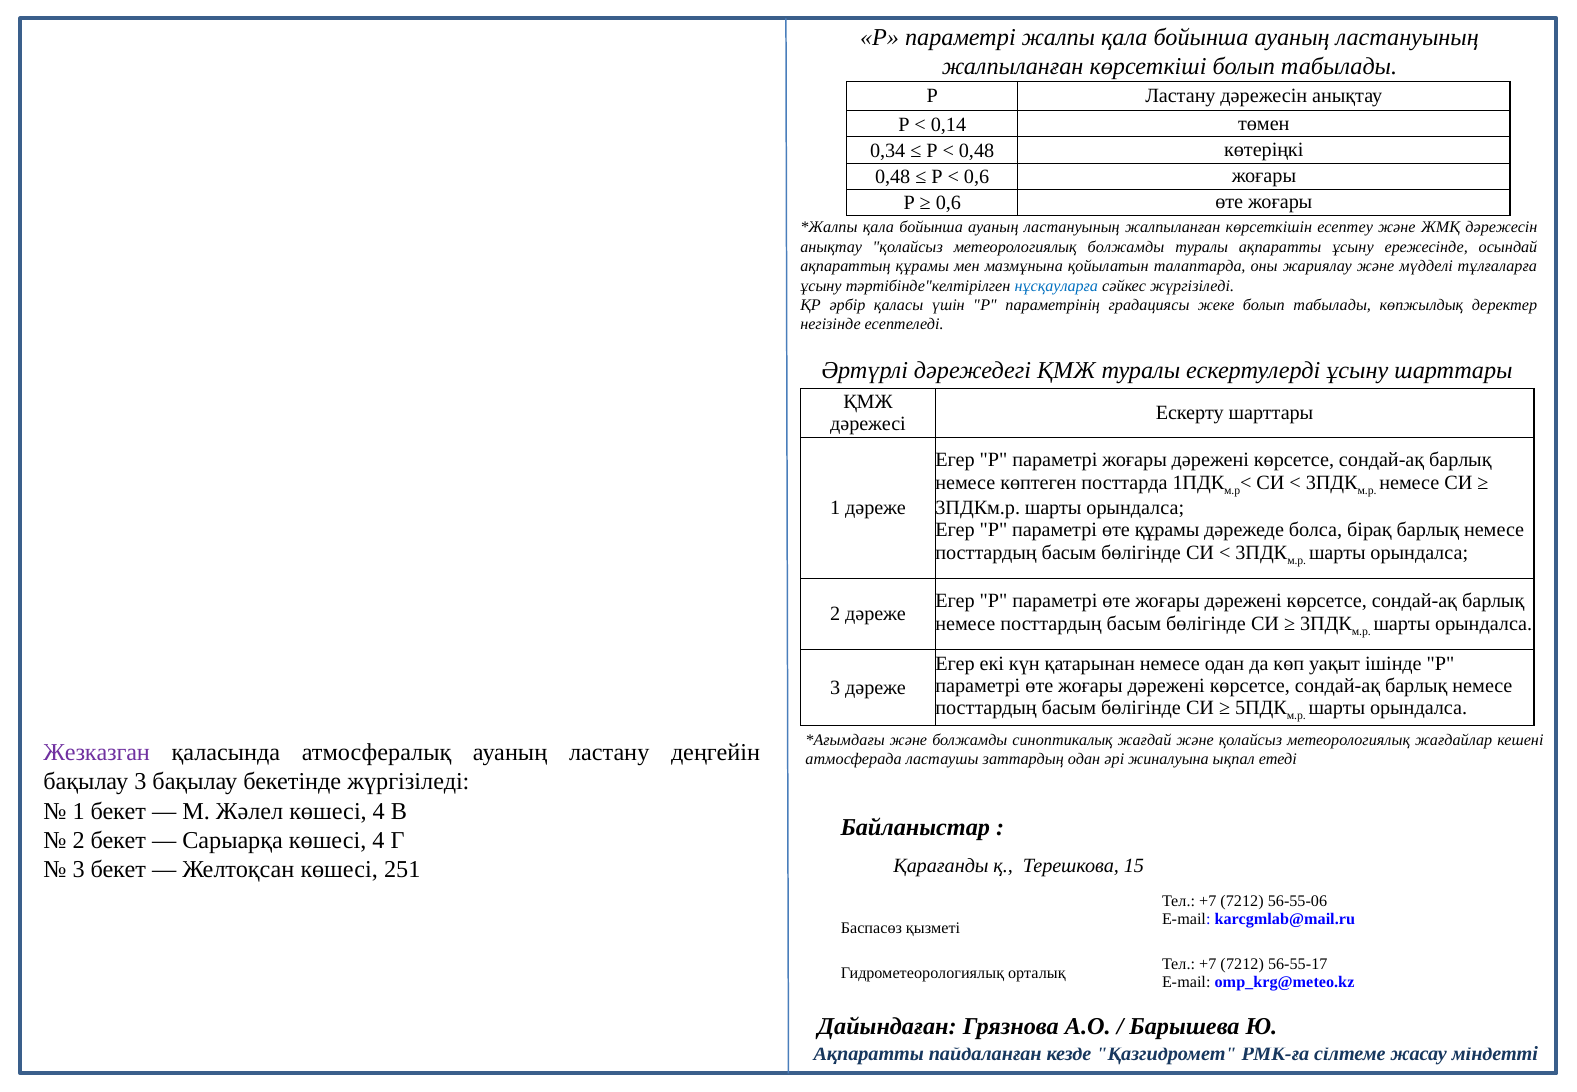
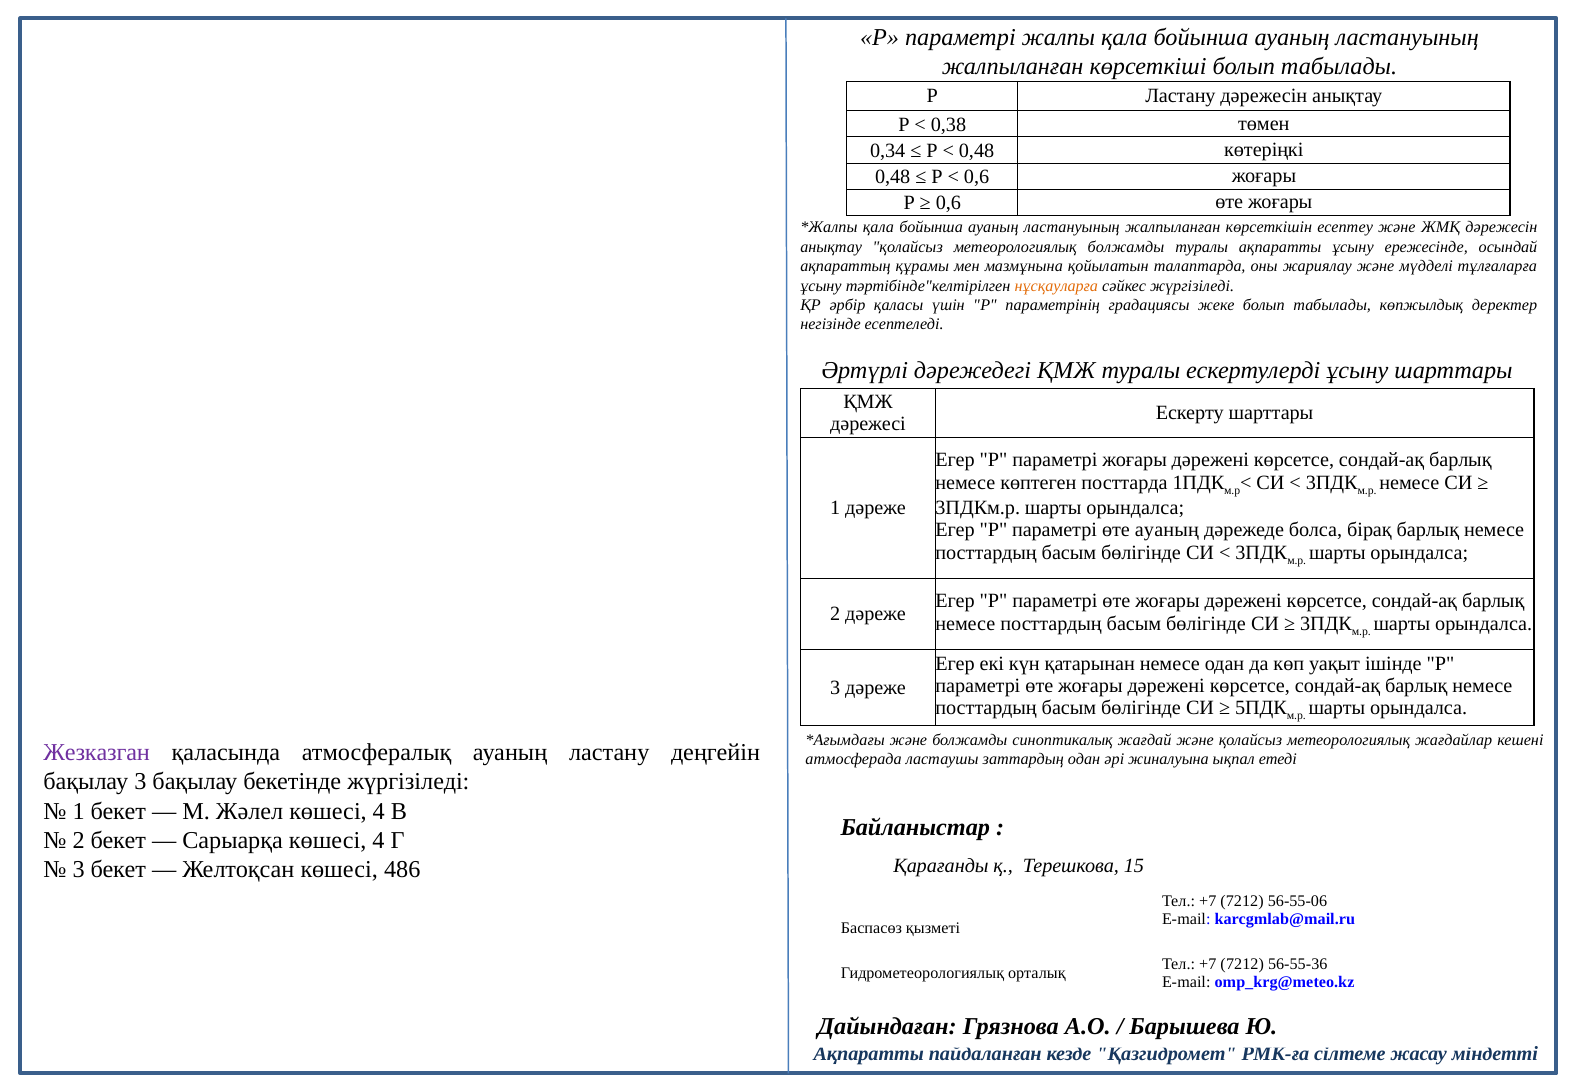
0,14: 0,14 -> 0,38 (948, 125)
нұсқауларға colour: blue -> orange (1056, 286)
өте құрамы: құрамы -> ауаның (1167, 530)
251: 251 -> 486 (402, 869)
56-55-17: 56-55-17 -> 56-55-36 (1298, 964)
